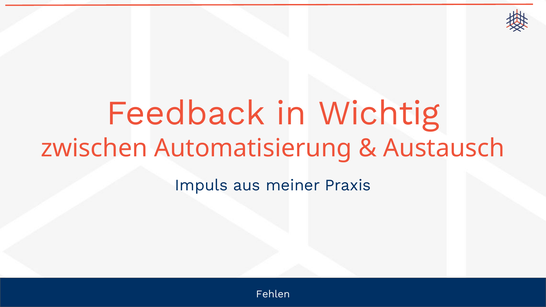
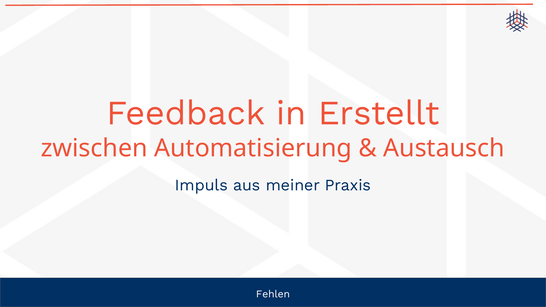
Wichtig: Wichtig -> Erstellt (379, 113)
